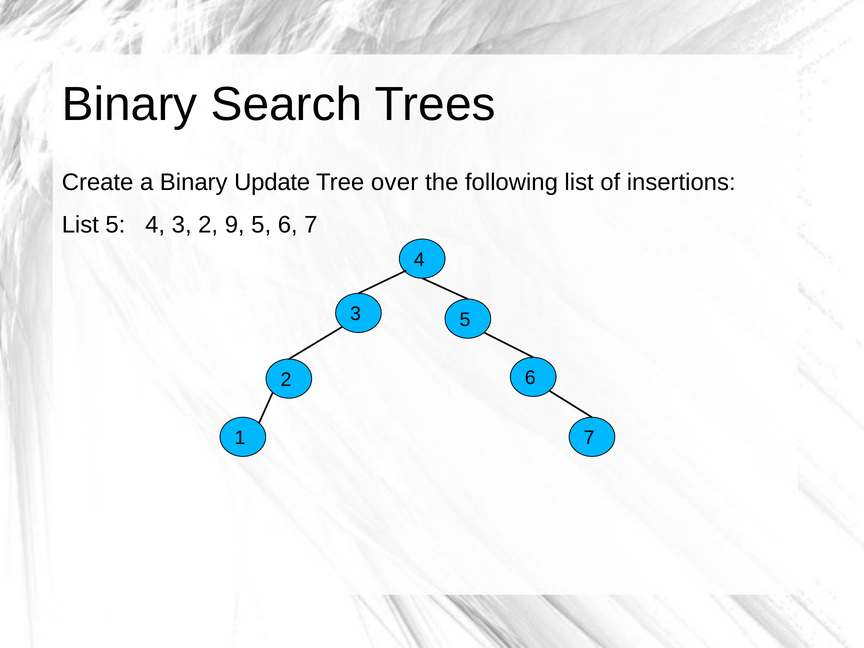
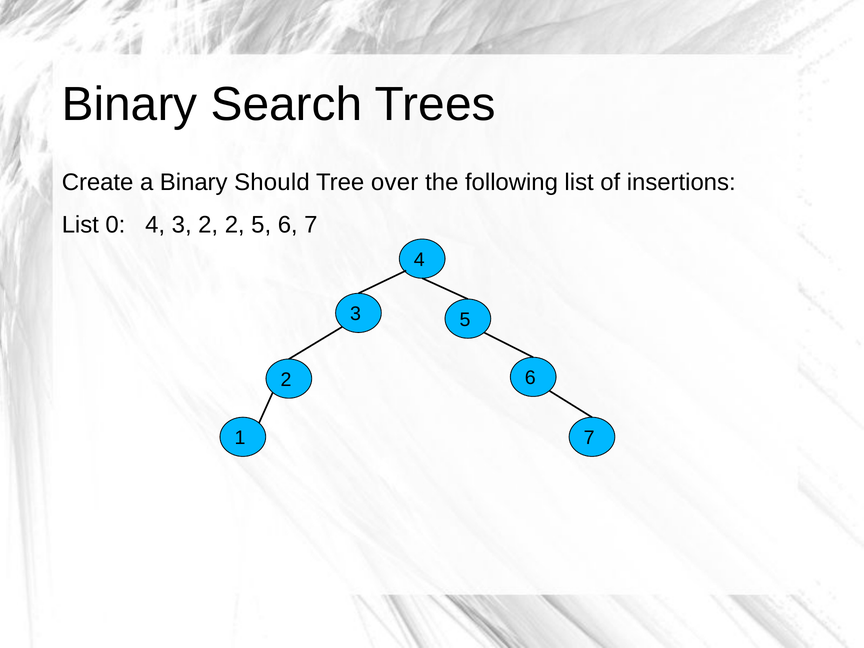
Update: Update -> Should (272, 182)
List 5: 5 -> 0 (115, 225)
2 9: 9 -> 2 (235, 225)
